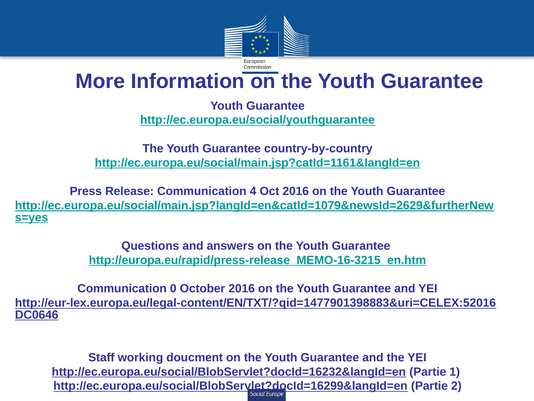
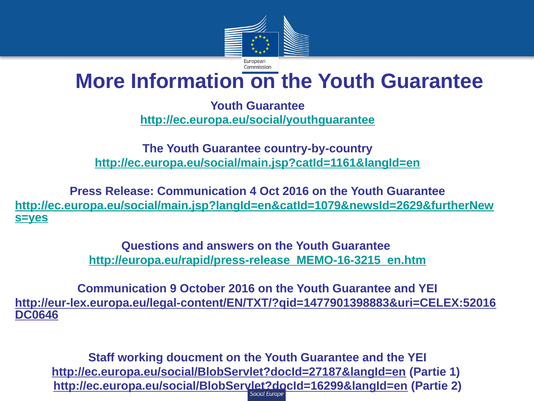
0: 0 -> 9 (173, 288)
http://ec.europa.eu/social/BlobServlet?docId=16232&langId=en: http://ec.europa.eu/social/BlobServlet?docId=16232&langId=en -> http://ec.europa.eu/social/BlobServlet?docId=27187&langId=en (229, 371)
